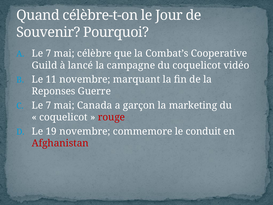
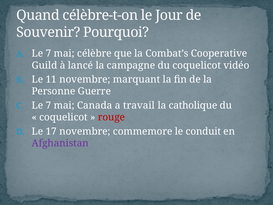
Reponses: Reponses -> Personne (53, 91)
garçon: garçon -> travail (139, 105)
marketing: marketing -> catholique (193, 105)
19: 19 -> 17 (51, 131)
Afghanistan colour: red -> purple (60, 143)
